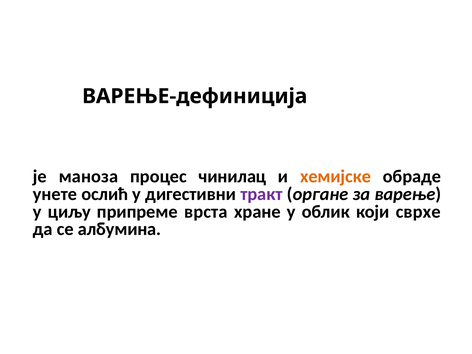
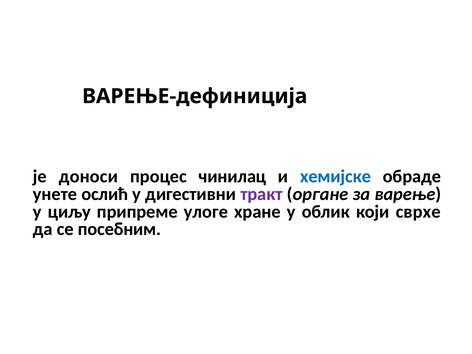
маноза: маноза -> доноси (88, 176)
хемијске colour: orange -> blue (336, 176)
врста: врста -> улоге (206, 212)
албумина: албумина -> посебним (119, 229)
